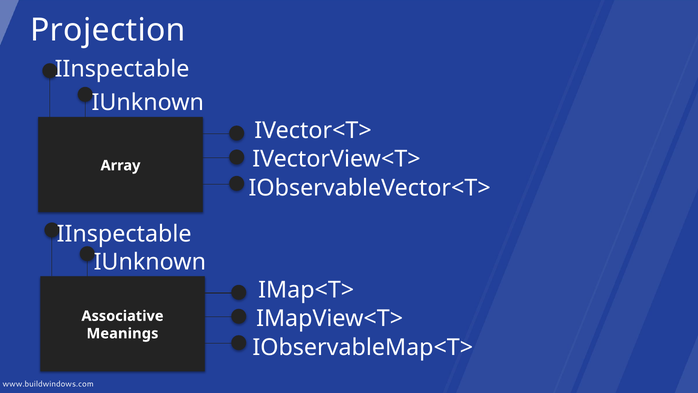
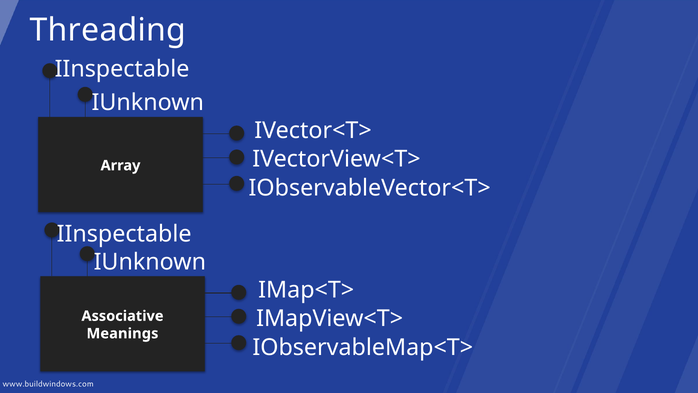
Projection: Projection -> Threading (108, 30)
